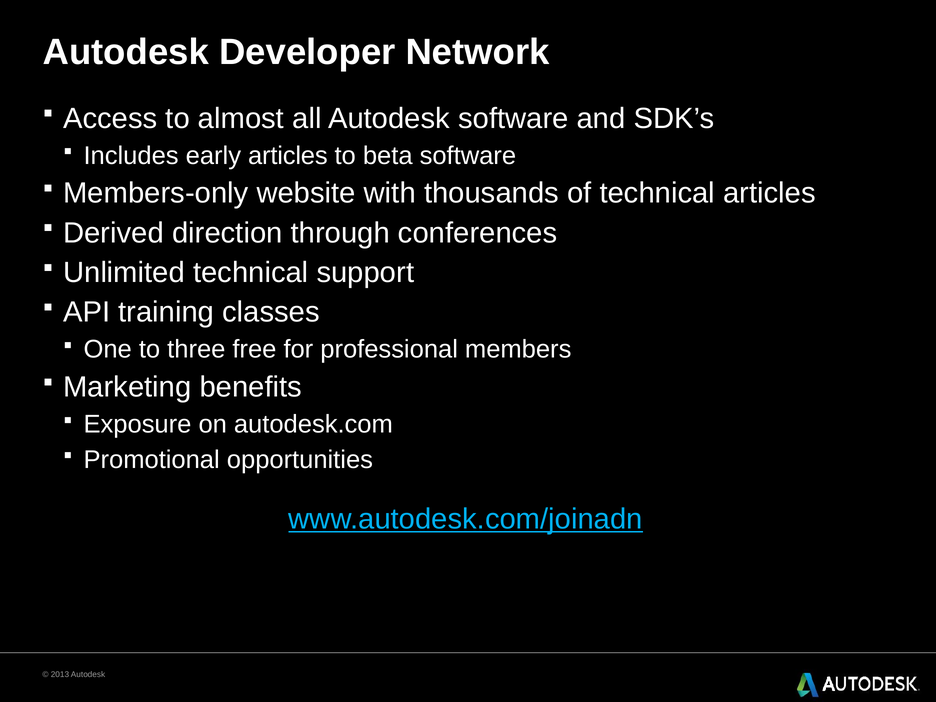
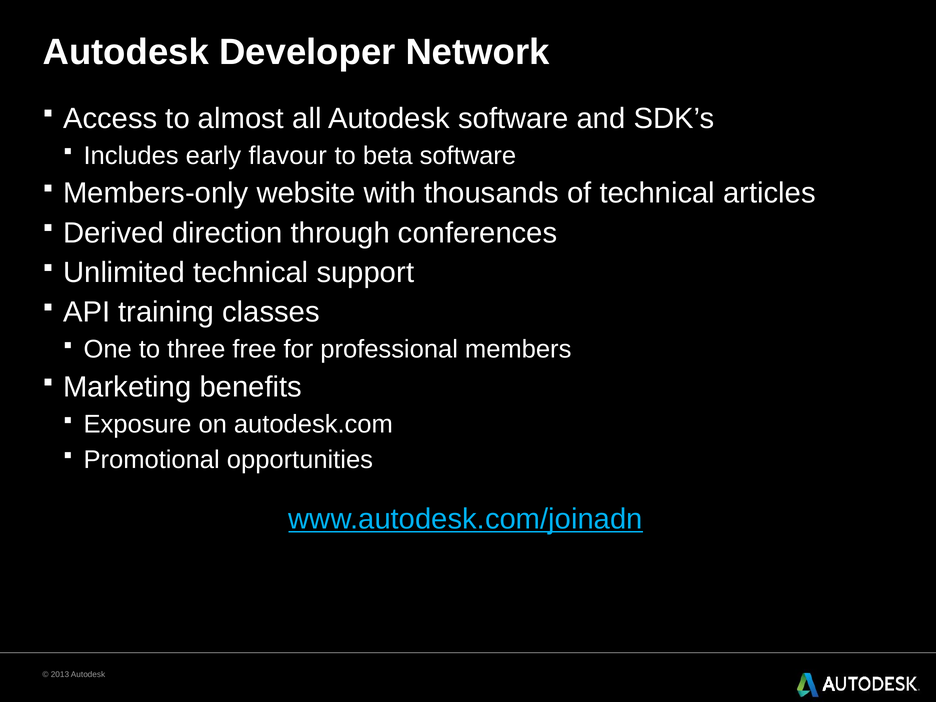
early articles: articles -> flavour (288, 156)
